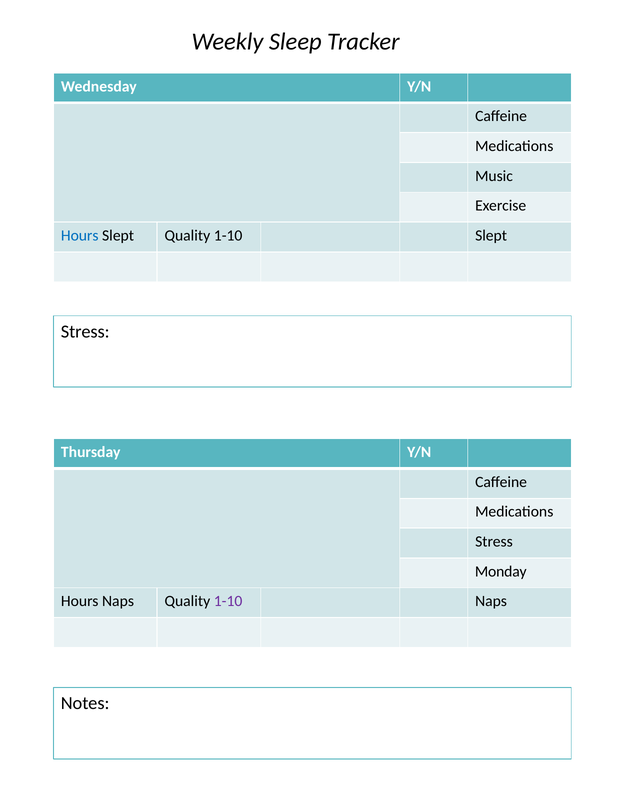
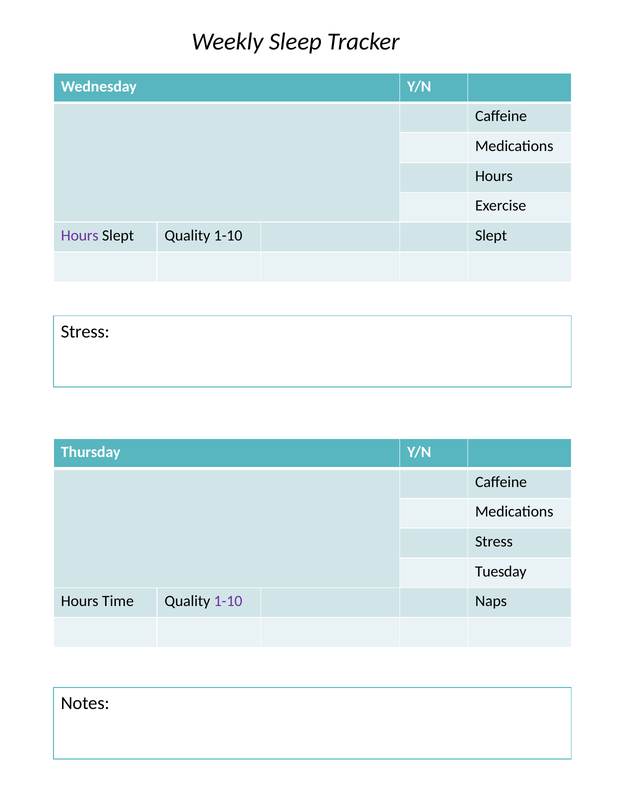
Music: Music -> Hours (494, 176)
Hours colour: blue -> purple (80, 236)
Monday: Monday -> Tuesday (501, 571)
Hours Naps: Naps -> Time (118, 601)
